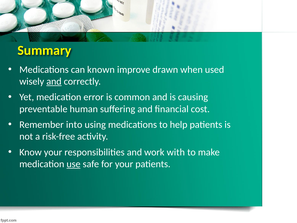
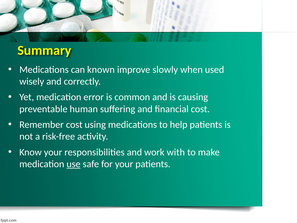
drawn: drawn -> slowly (165, 70)
and underline: present -> none (54, 81)
Remember into: into -> cost (74, 124)
